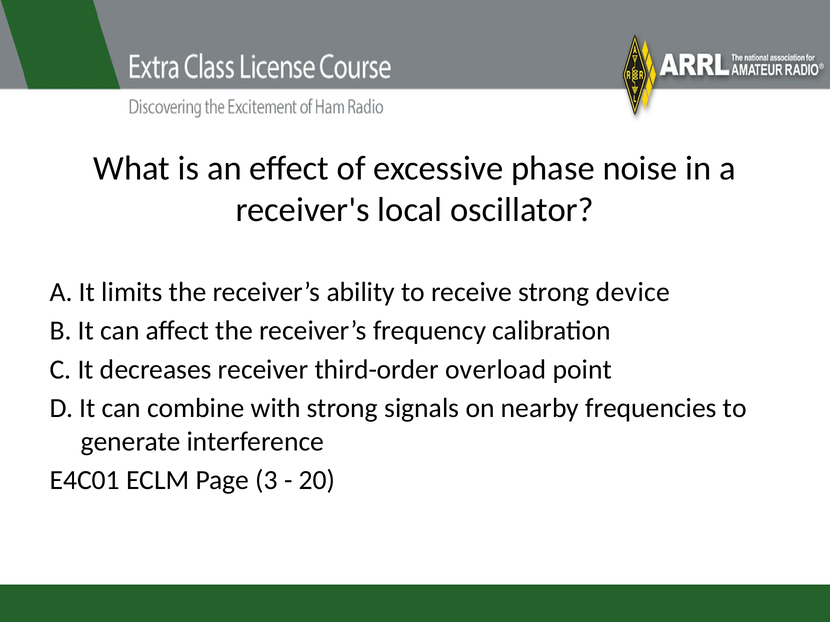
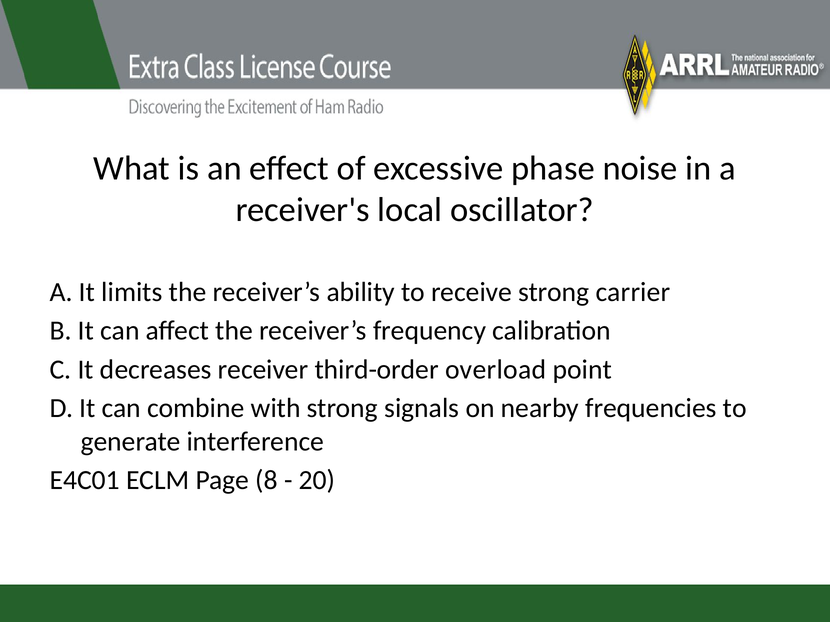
device: device -> carrier (633, 292)
3: 3 -> 8 (266, 480)
